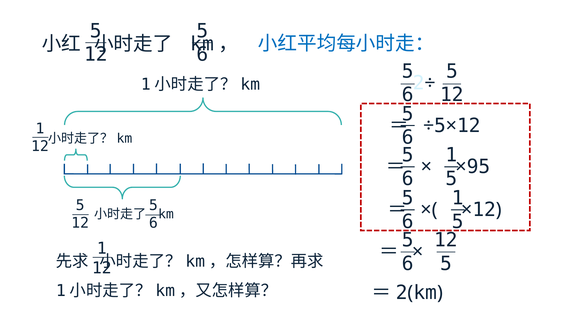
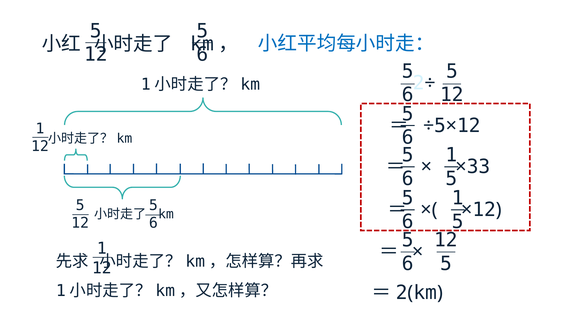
95: 95 -> 33 (479, 167)
